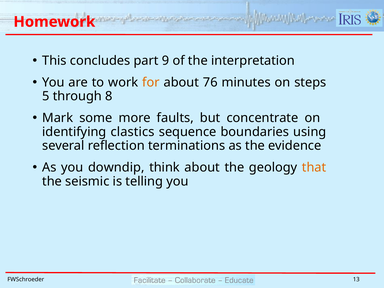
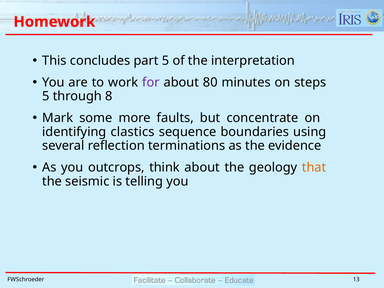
part 9: 9 -> 5 (166, 61)
for colour: orange -> purple (151, 82)
76: 76 -> 80 (210, 82)
downdip: downdip -> outcrops (116, 167)
